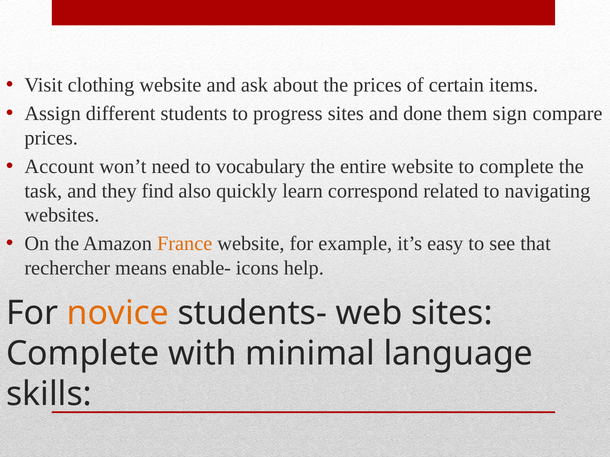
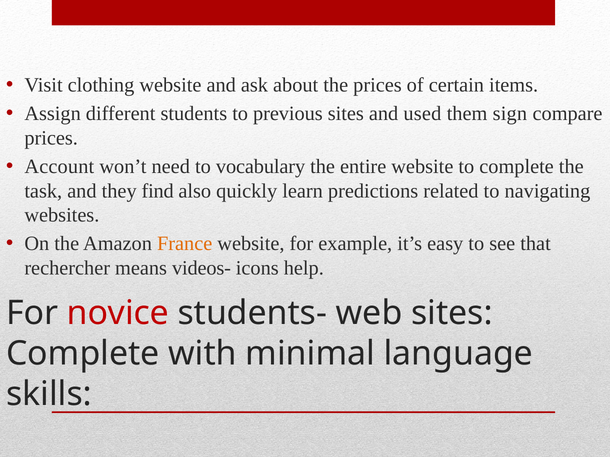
progress: progress -> previous (288, 114)
done: done -> used (422, 114)
correspond: correspond -> predictions (373, 191)
enable-: enable- -> videos- (202, 268)
novice colour: orange -> red (118, 313)
